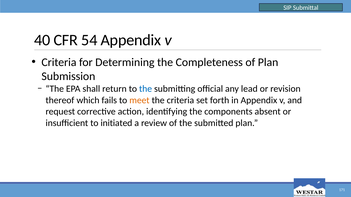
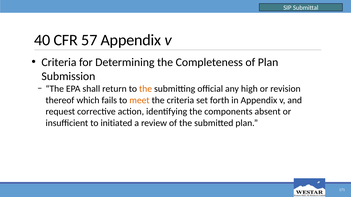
54: 54 -> 57 (89, 40)
the colour: blue -> orange (146, 89)
lead: lead -> high (249, 89)
